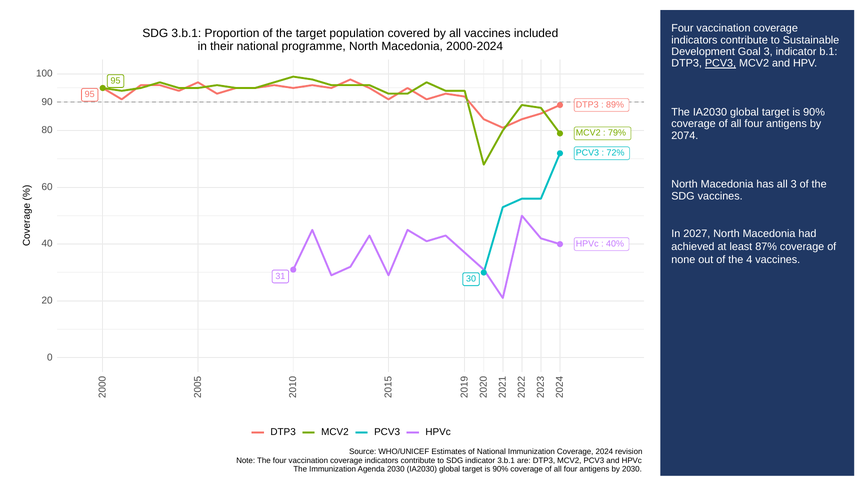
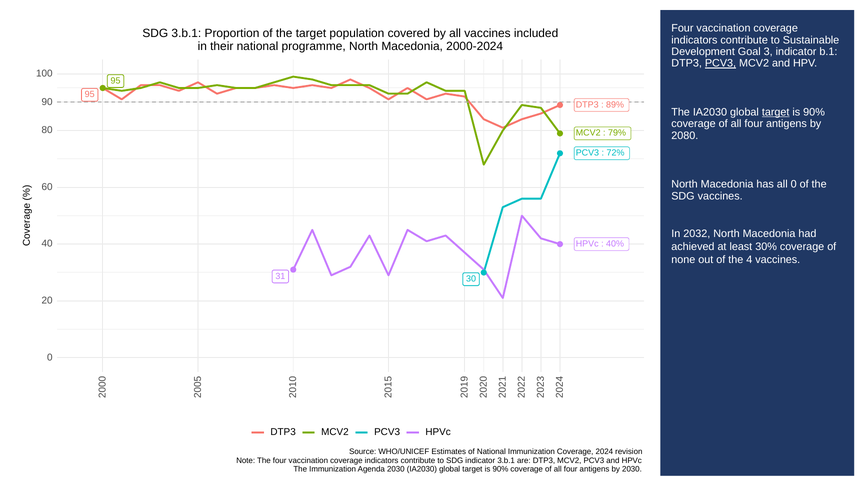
target underline: none -> present (776, 112)
2074: 2074 -> 2080 (685, 136)
all 3: 3 -> 0 (794, 185)
2027: 2027 -> 2032 (697, 234)
87%: 87% -> 30% (766, 247)
